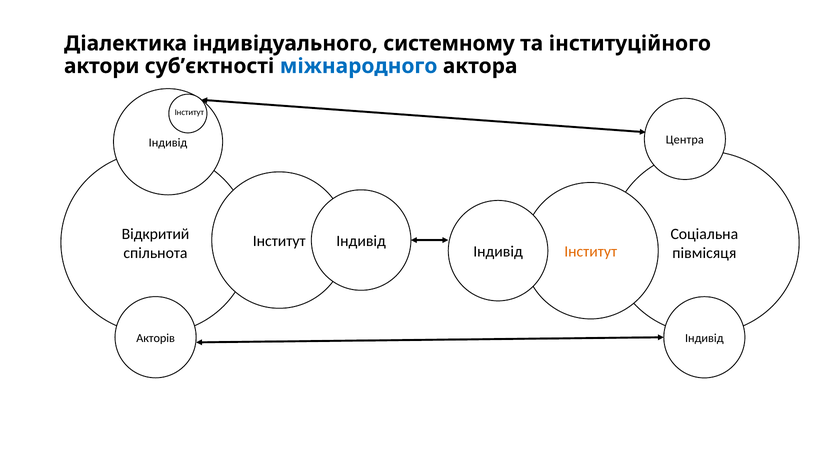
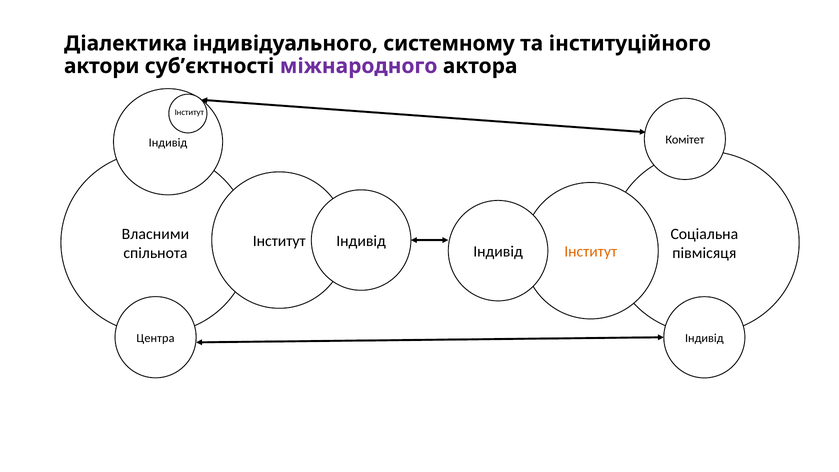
міжнародного colour: blue -> purple (359, 66)
Центра: Центра -> Комітет (685, 140)
Відкритий: Відкритий -> Власними (155, 234)
Акторів: Акторів -> Центра (155, 338)
